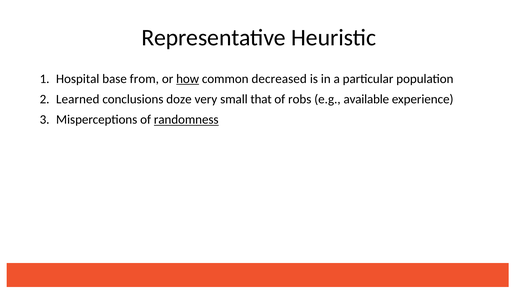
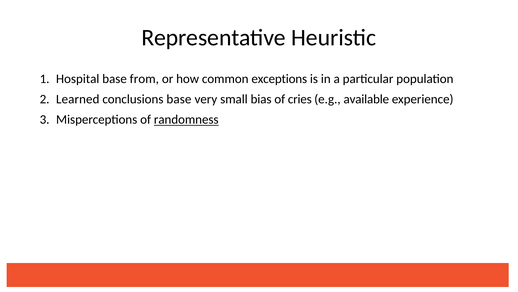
how underline: present -> none (188, 79)
decreased: decreased -> exceptions (279, 79)
conclusions doze: doze -> base (179, 99)
that: that -> bias (261, 99)
robs: robs -> cries (300, 99)
